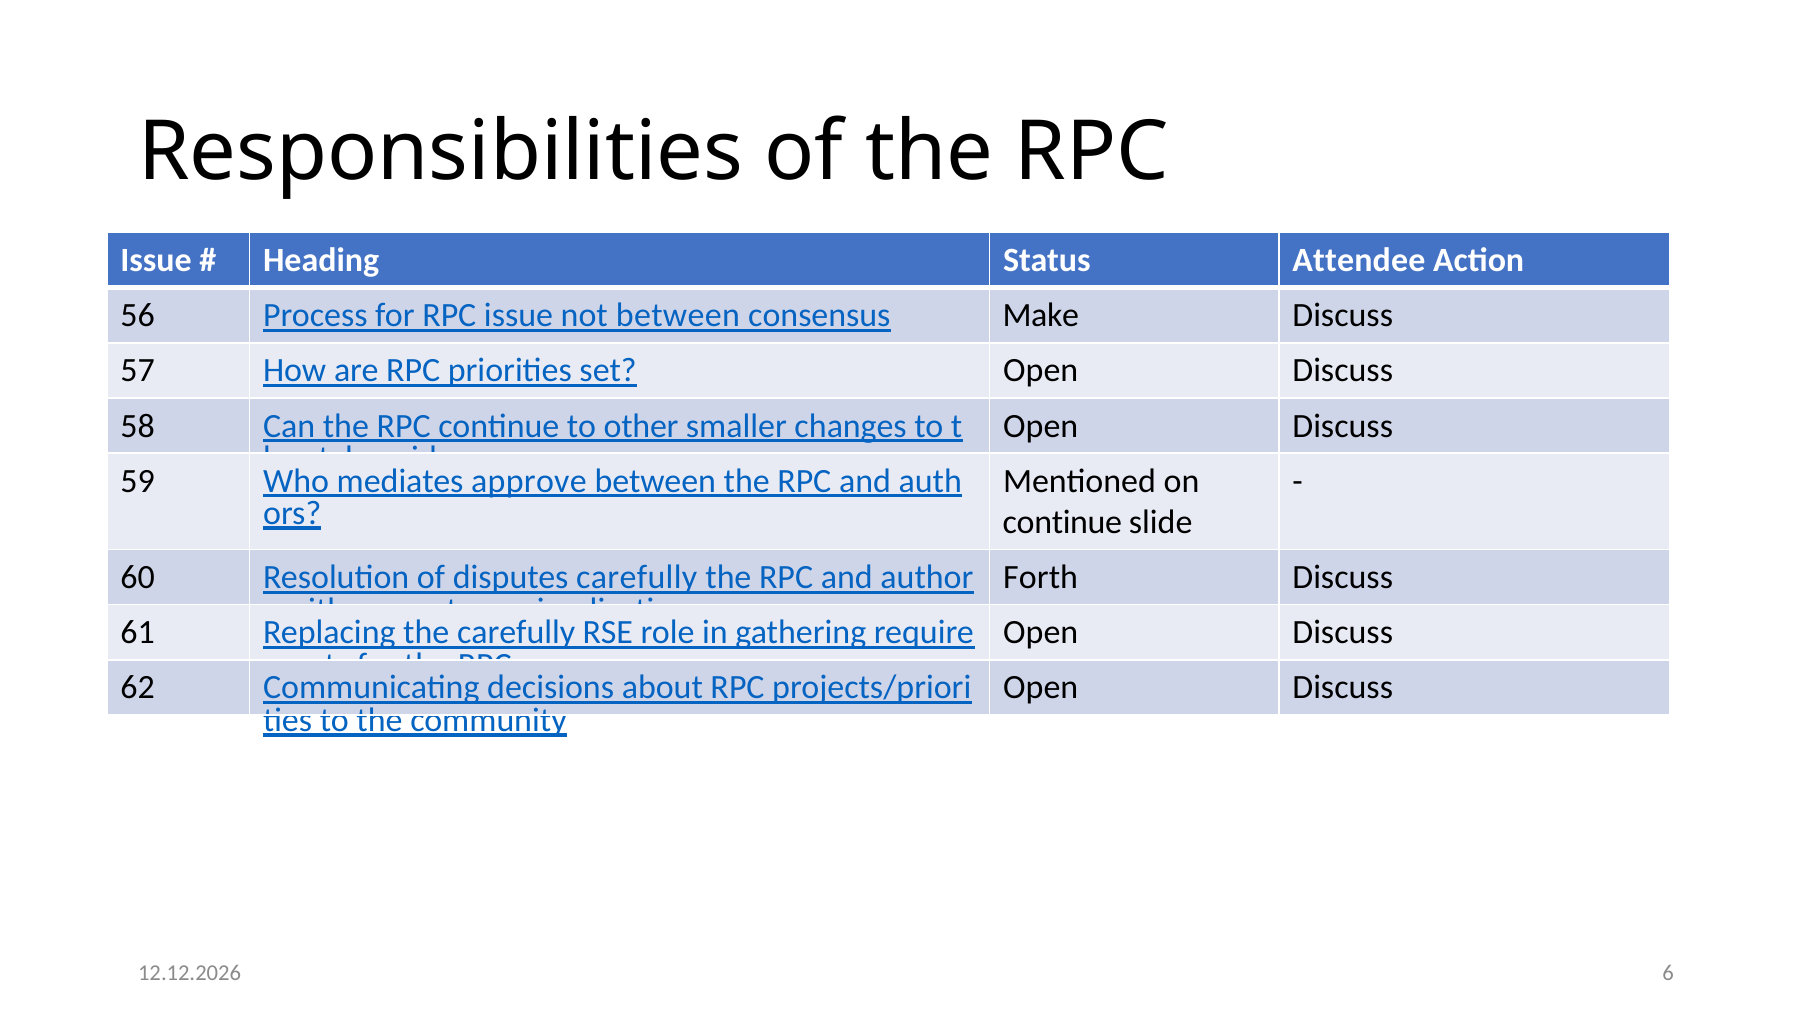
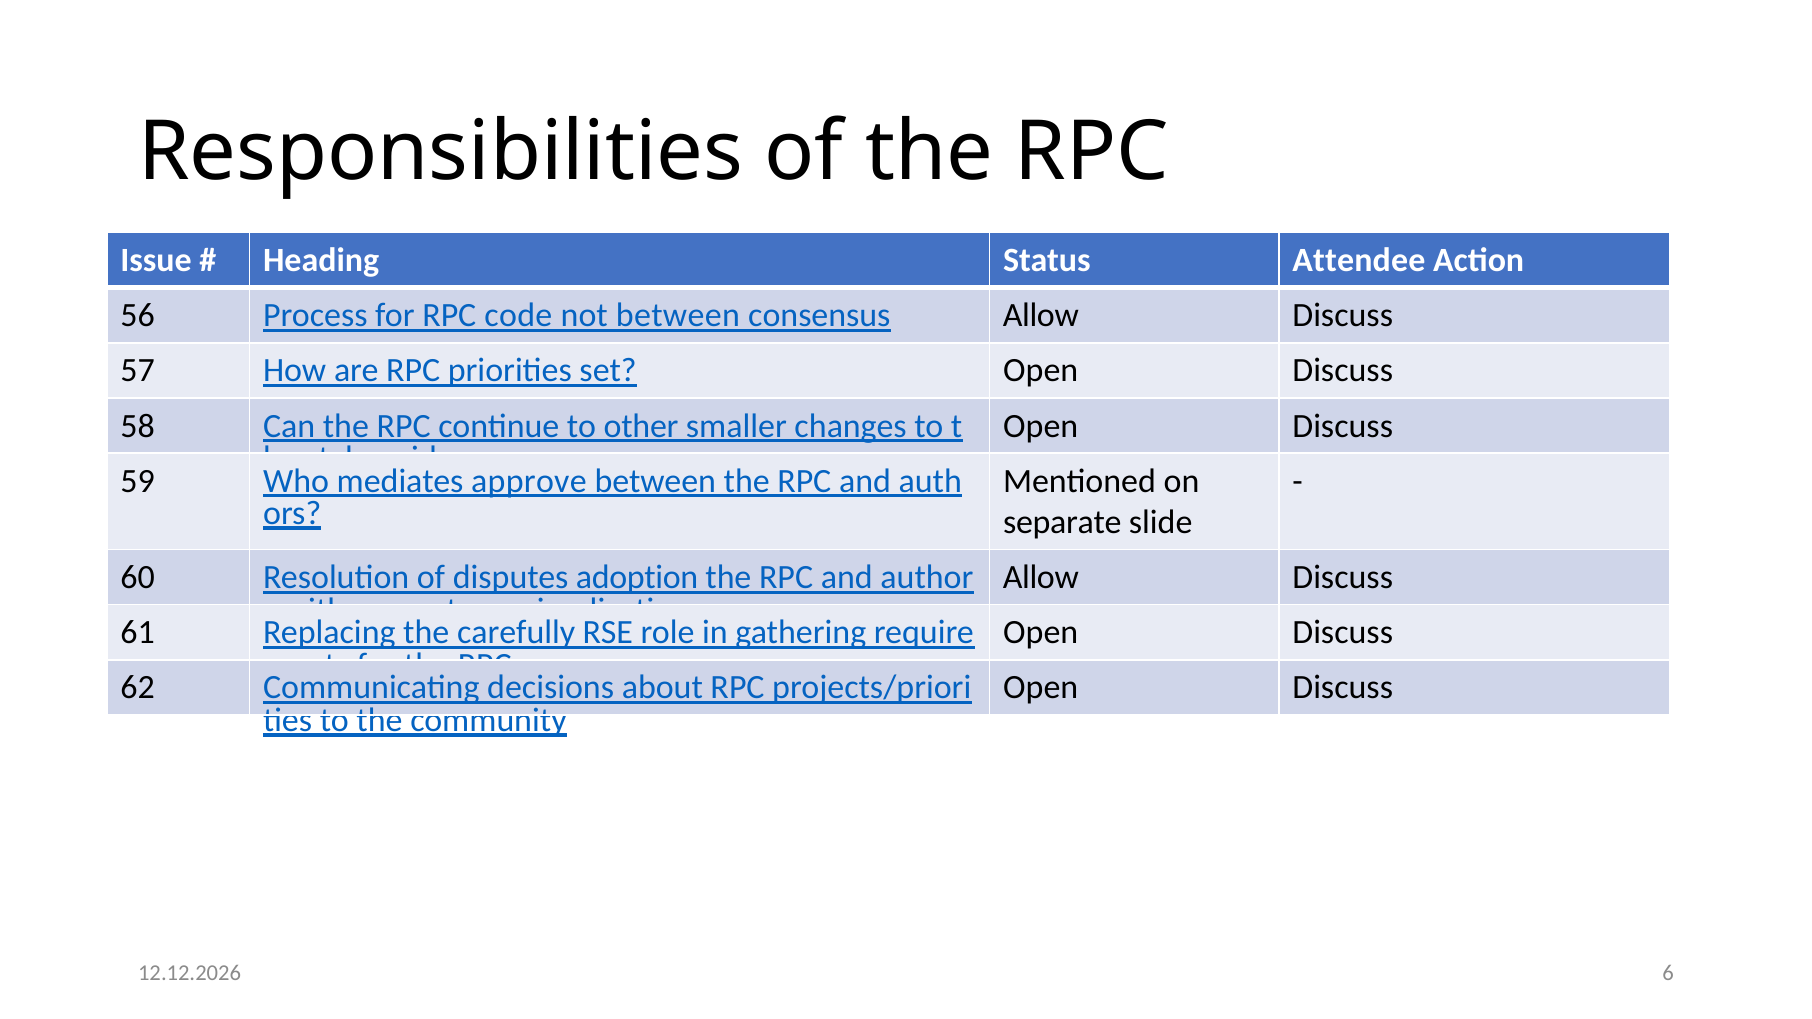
for RPC issue: issue -> code (518, 316)
consensus Make: Make -> Allow (1041, 316)
continue: continue -> separate (1062, 523)
disputes carefully: carefully -> adoption (637, 578)
Forth: Forth -> Allow (1041, 578)
